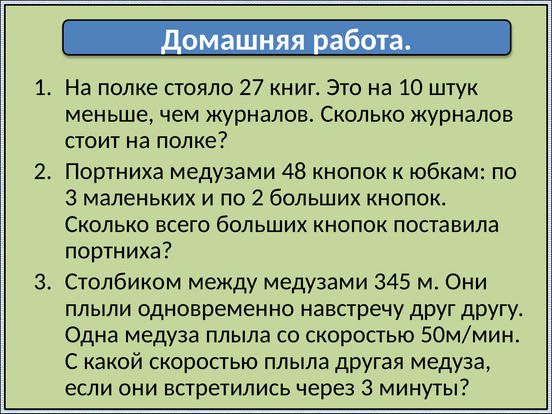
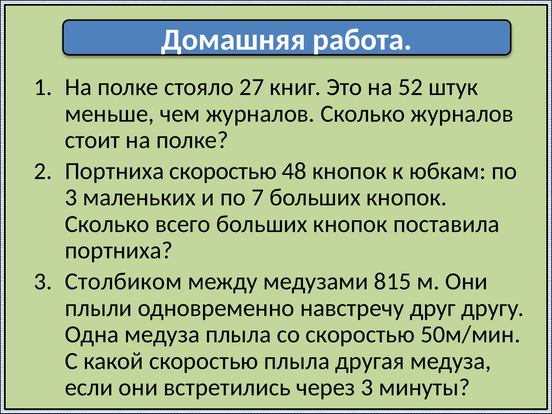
10: 10 -> 52 (410, 87)
Портниха медузами: медузами -> скоростью (223, 171)
по 2: 2 -> 7 (258, 198)
345: 345 -> 815 (393, 281)
